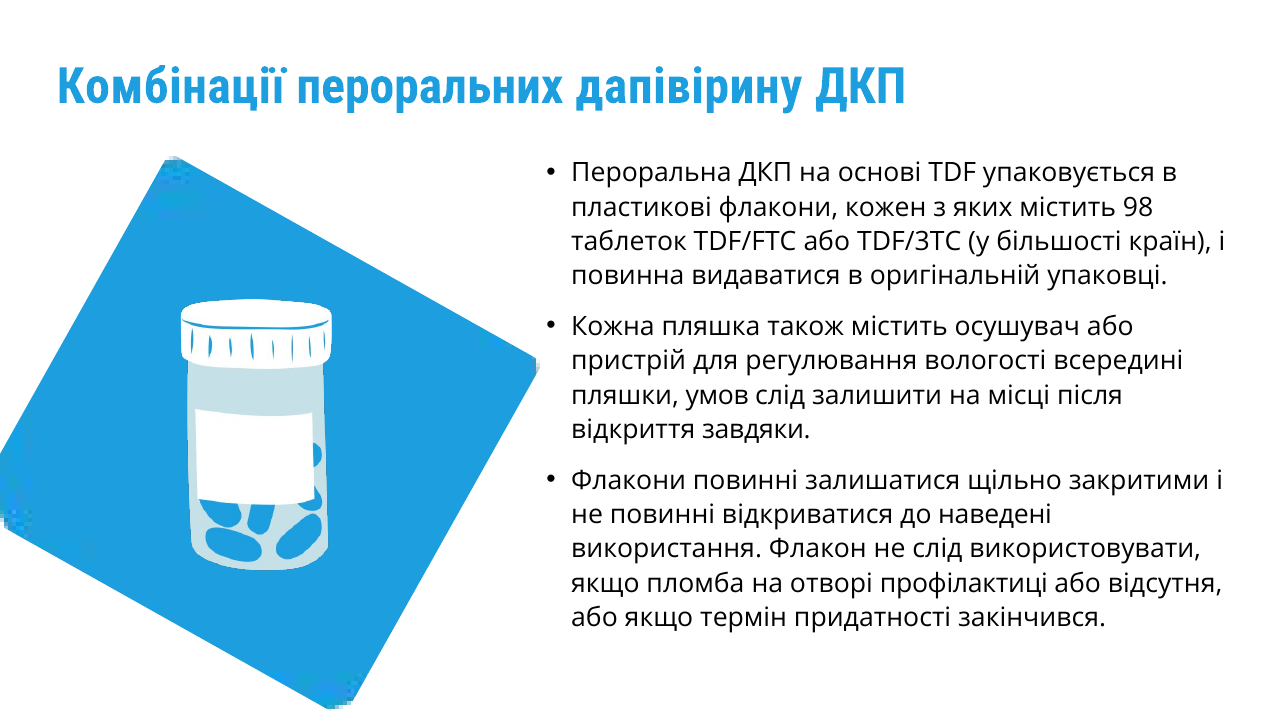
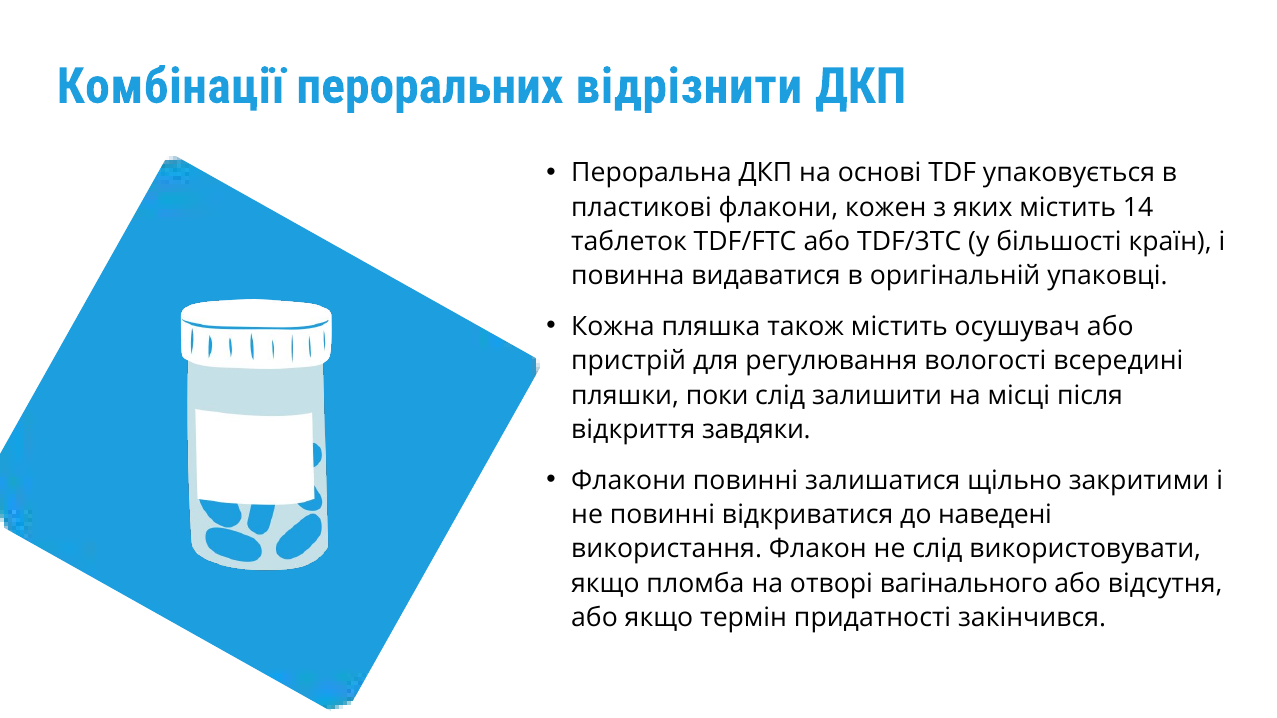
дапівірину: дапівірину -> відрізнити (689, 86)
98: 98 -> 14 (1138, 207)
умов: умов -> поки (717, 396)
профілактиці: профілактиці -> вагінального (964, 584)
